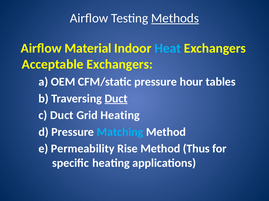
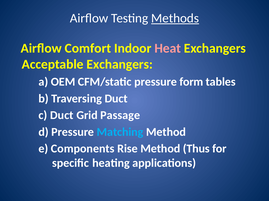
Material: Material -> Comfort (88, 48)
Heat colour: light blue -> pink (168, 48)
hour: hour -> form (191, 82)
Duct underline: present -> none (116, 99)
Grid Heating: Heating -> Passage (120, 116)
Permeability: Permeability -> Components (83, 149)
